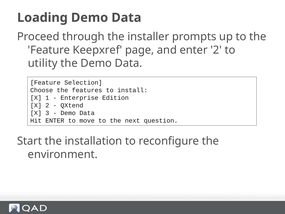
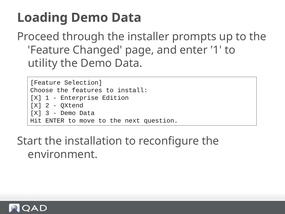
Keepxref: Keepxref -> Changed (97, 50)
enter 2: 2 -> 1 (216, 50)
